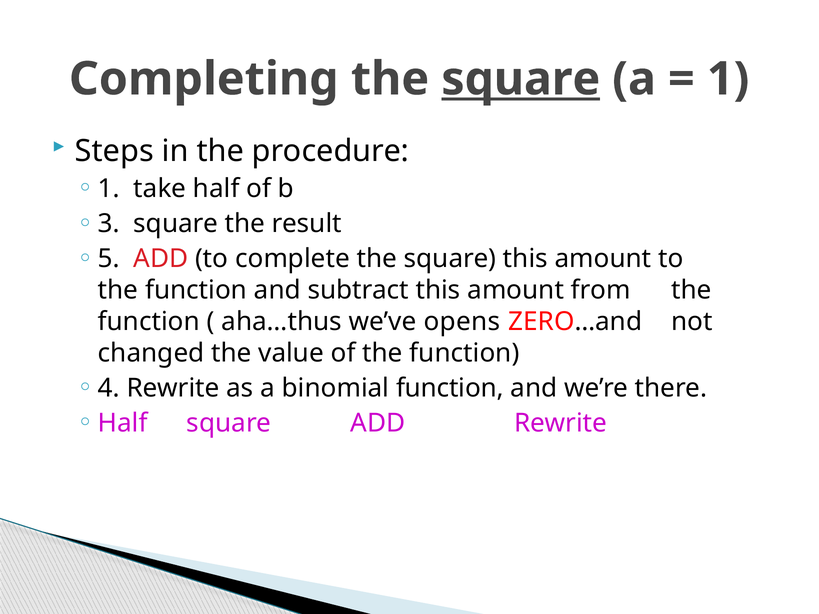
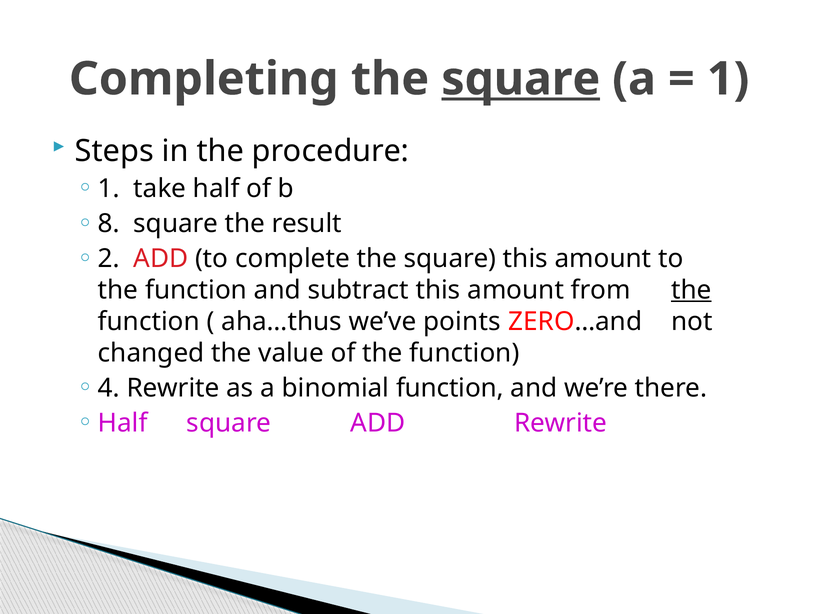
3: 3 -> 8 (109, 224)
5: 5 -> 2 (109, 259)
the underline: none -> present (691, 290)
opens: opens -> points (462, 322)
